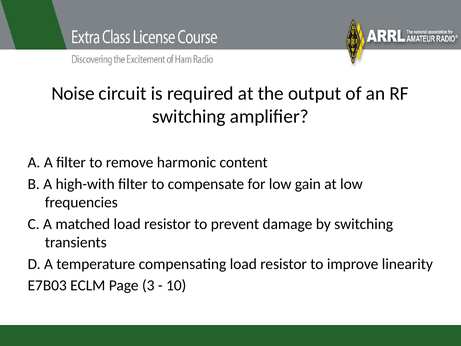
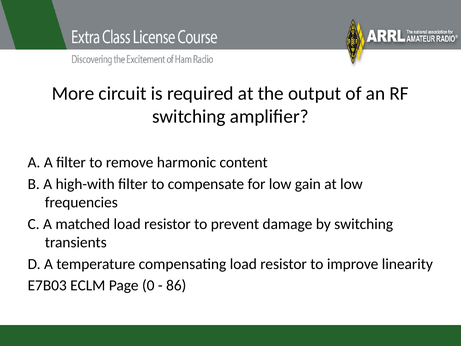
Noise: Noise -> More (73, 94)
3: 3 -> 0 (148, 285)
10: 10 -> 86 (176, 285)
